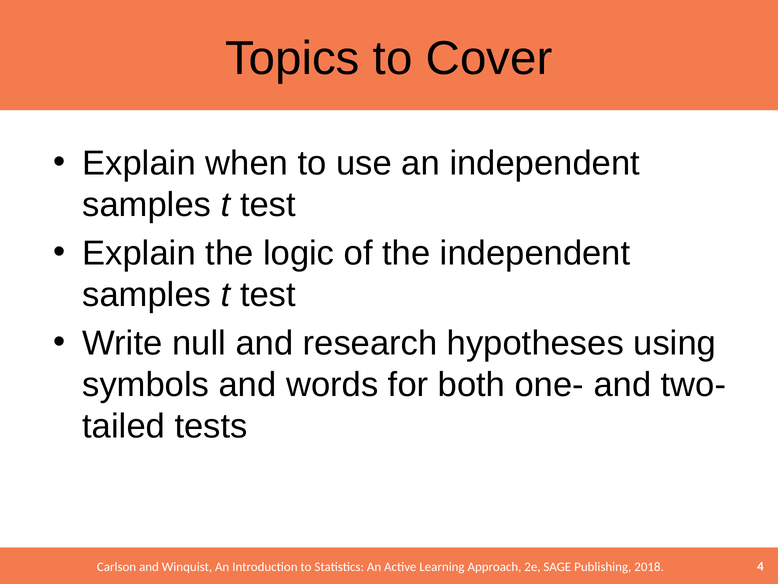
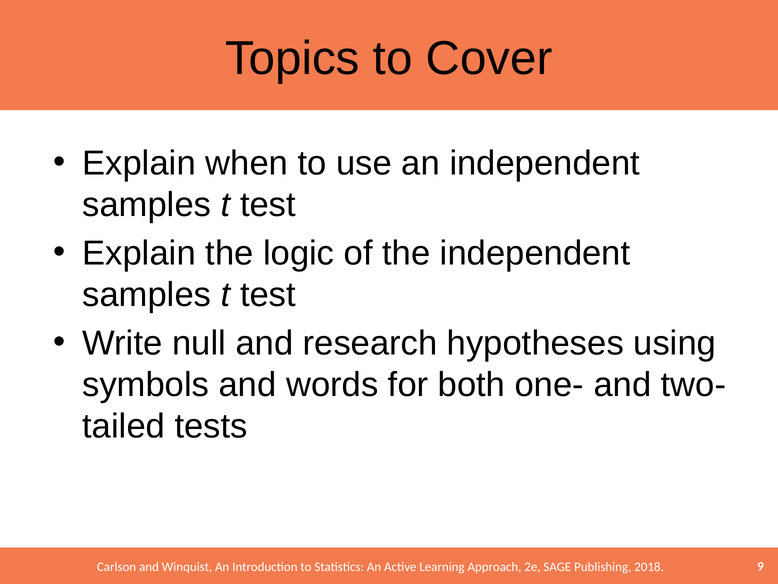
4: 4 -> 9 (761, 566)
